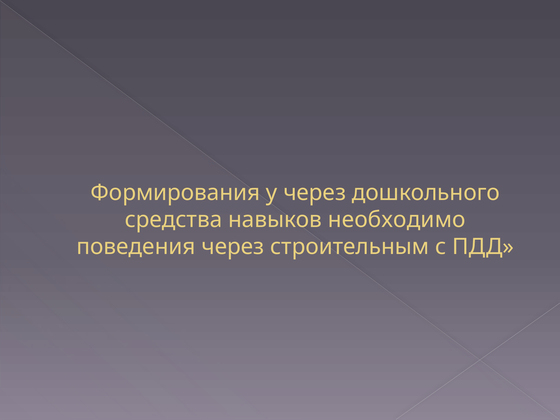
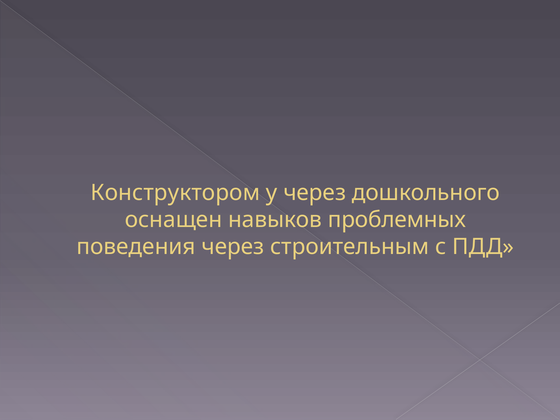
Формирования: Формирования -> Конструктором (175, 193)
средства: средства -> оснащен (173, 220)
необходимо: необходимо -> проблемных (397, 220)
